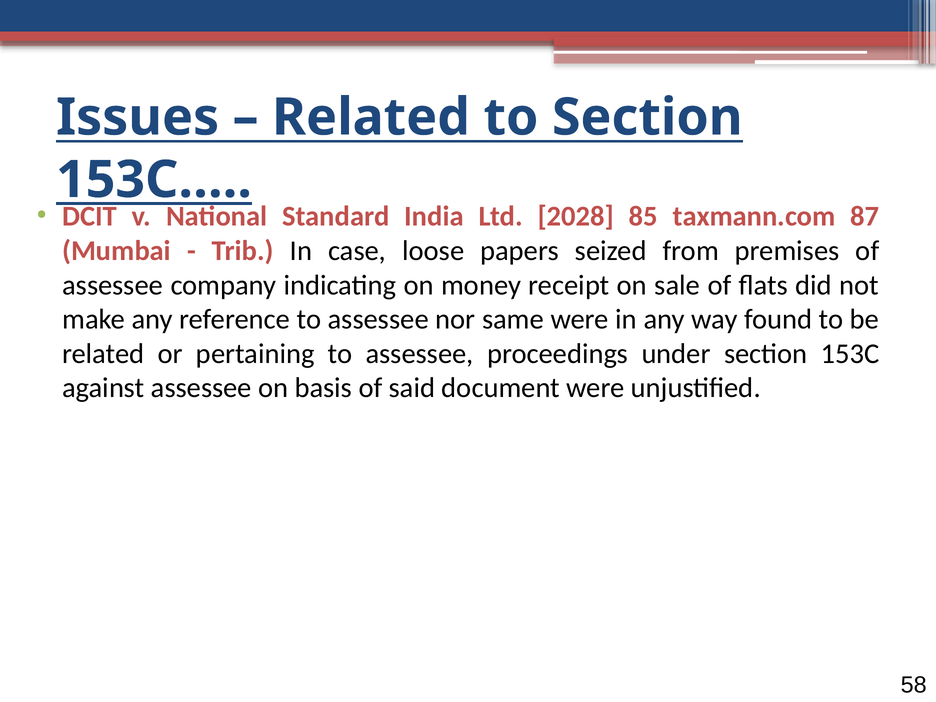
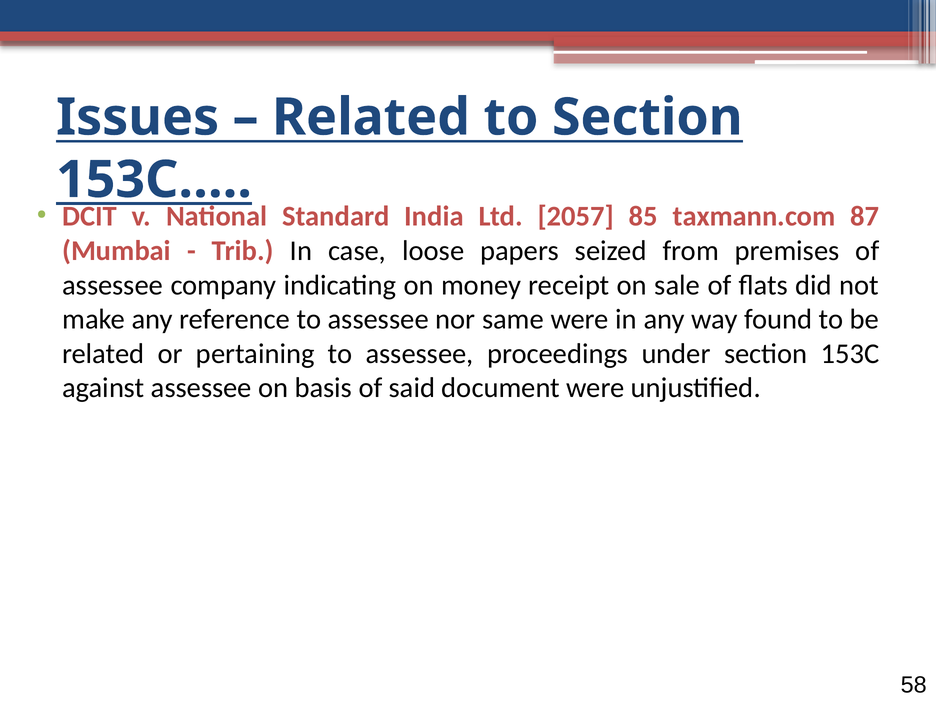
2028: 2028 -> 2057 (576, 217)
